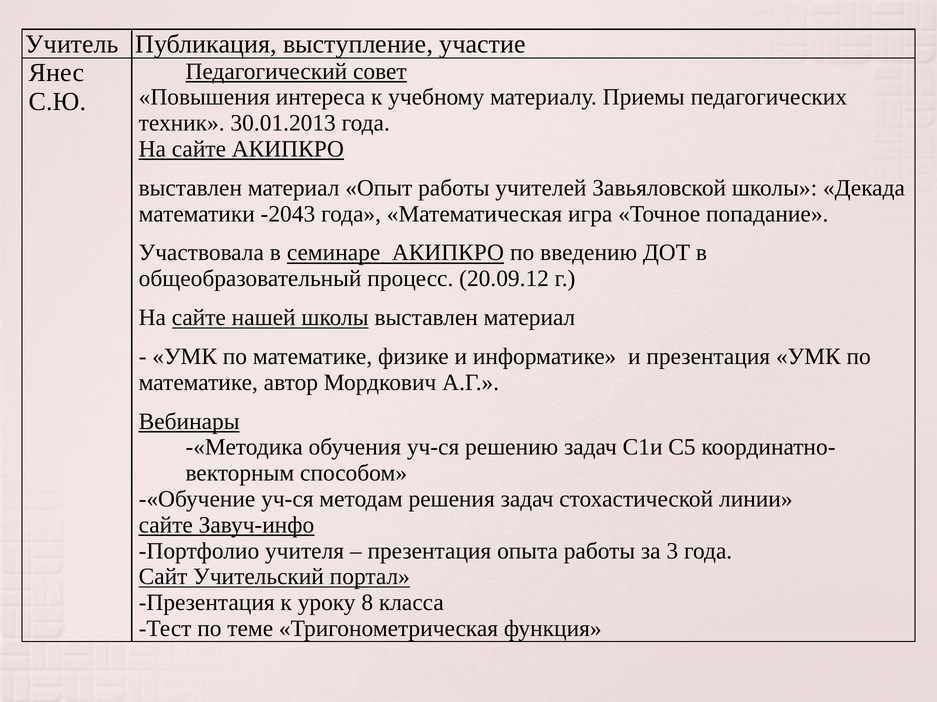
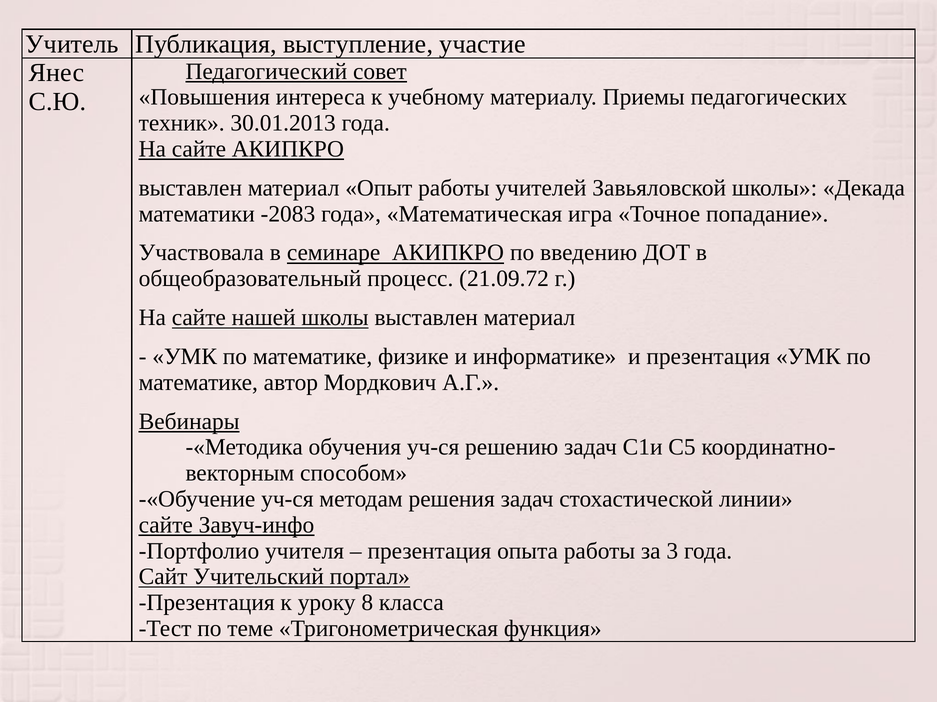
-2043: -2043 -> -2083 (288, 214)
20.09.12: 20.09.12 -> 21.09.72 (504, 279)
